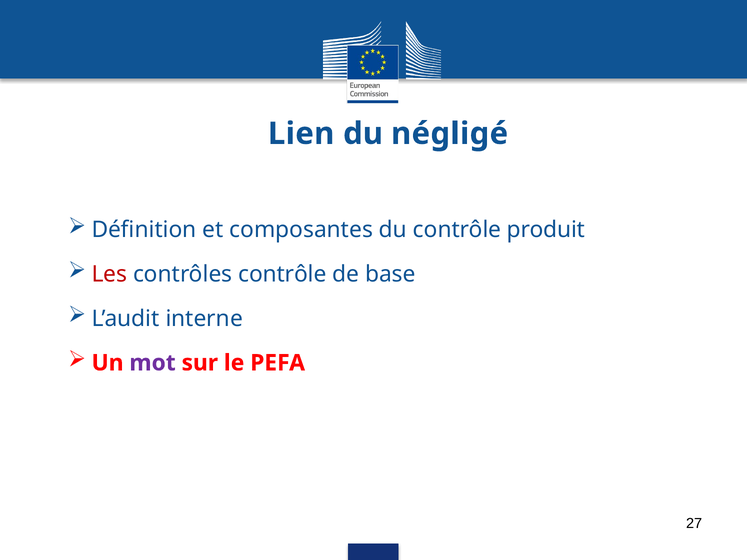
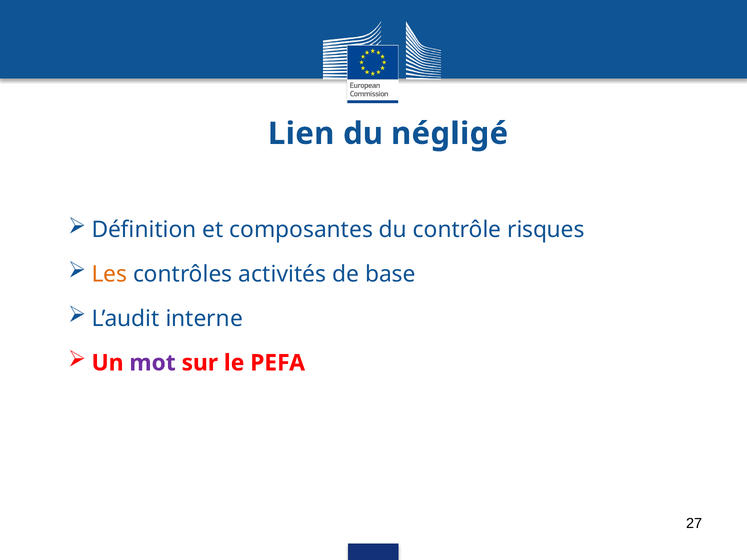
produit: produit -> risques (546, 230)
Les colour: red -> orange (109, 274)
contrôles contrôle: contrôle -> activités (282, 274)
